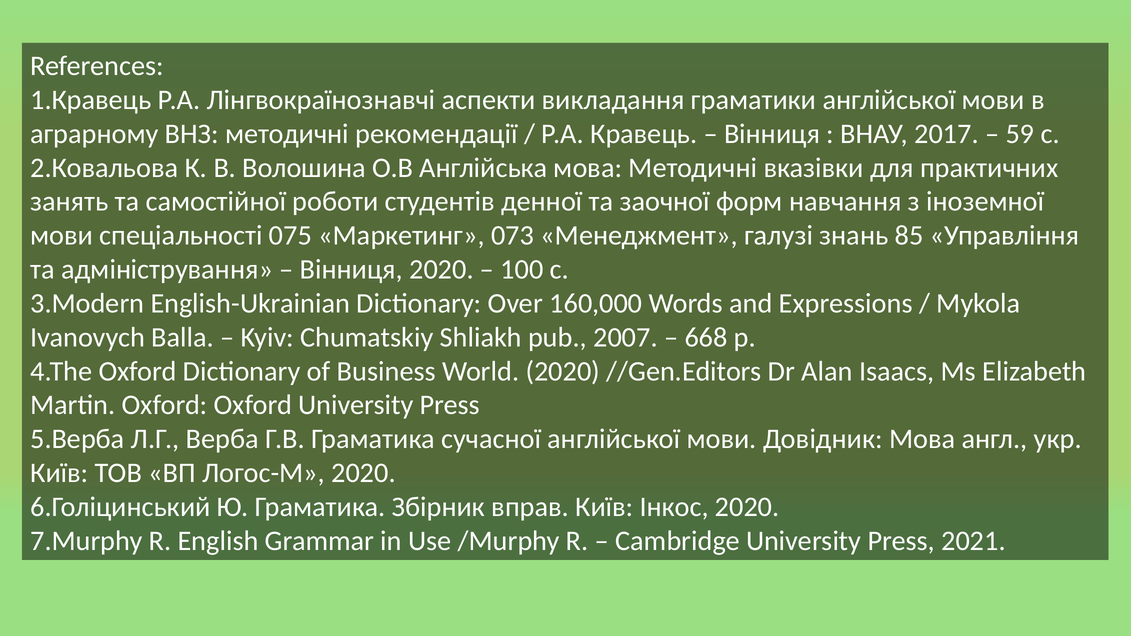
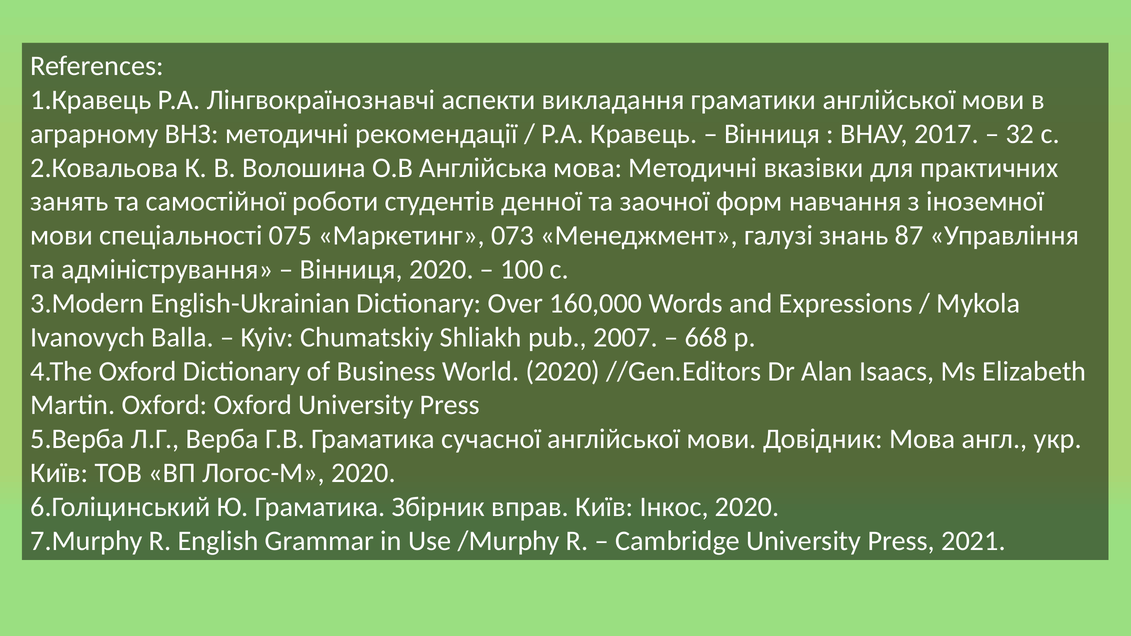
59: 59 -> 32 (1020, 134)
85: 85 -> 87 (909, 236)
